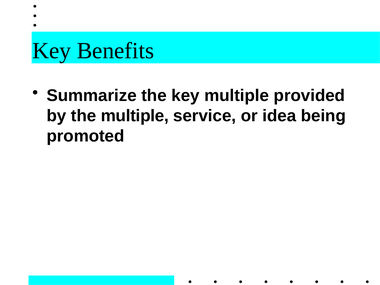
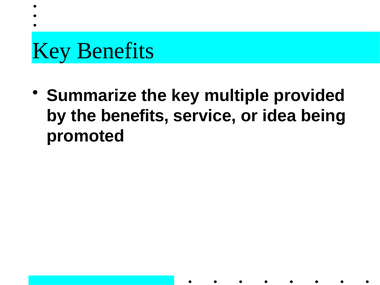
the multiple: multiple -> benefits (135, 116)
